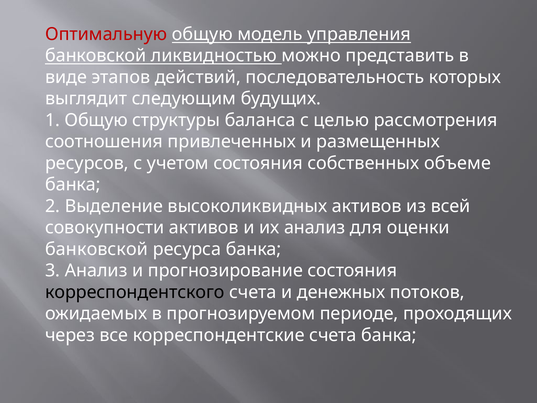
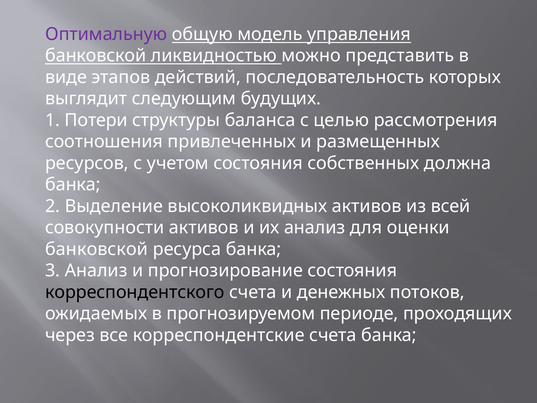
Оптимальную colour: red -> purple (106, 34)
1 Общую: Общую -> Потери (96, 120)
объеме: объеме -> должна (458, 163)
